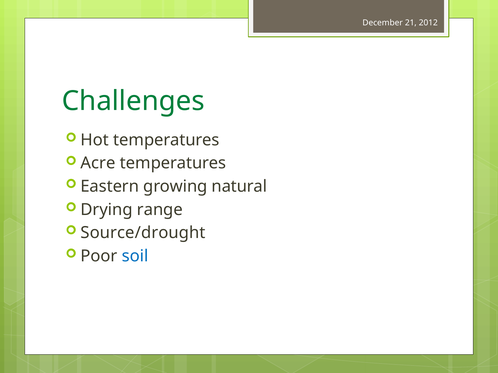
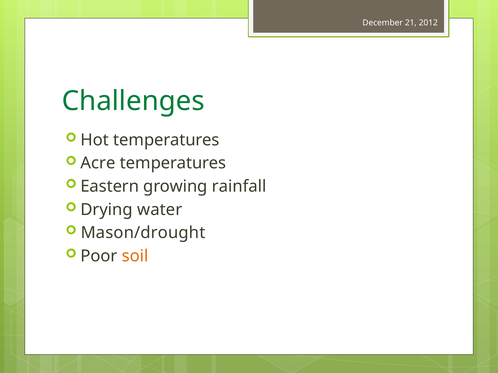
natural: natural -> rainfall (239, 187)
range: range -> water (160, 210)
Source/drought: Source/drought -> Mason/drought (143, 233)
soil colour: blue -> orange (135, 256)
